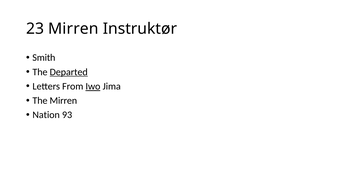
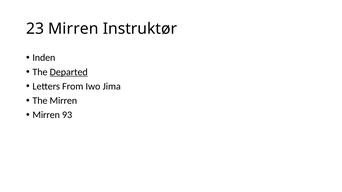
Smith: Smith -> Inden (44, 58)
Iwo underline: present -> none (93, 87)
Nation: Nation -> Mirren (46, 115)
